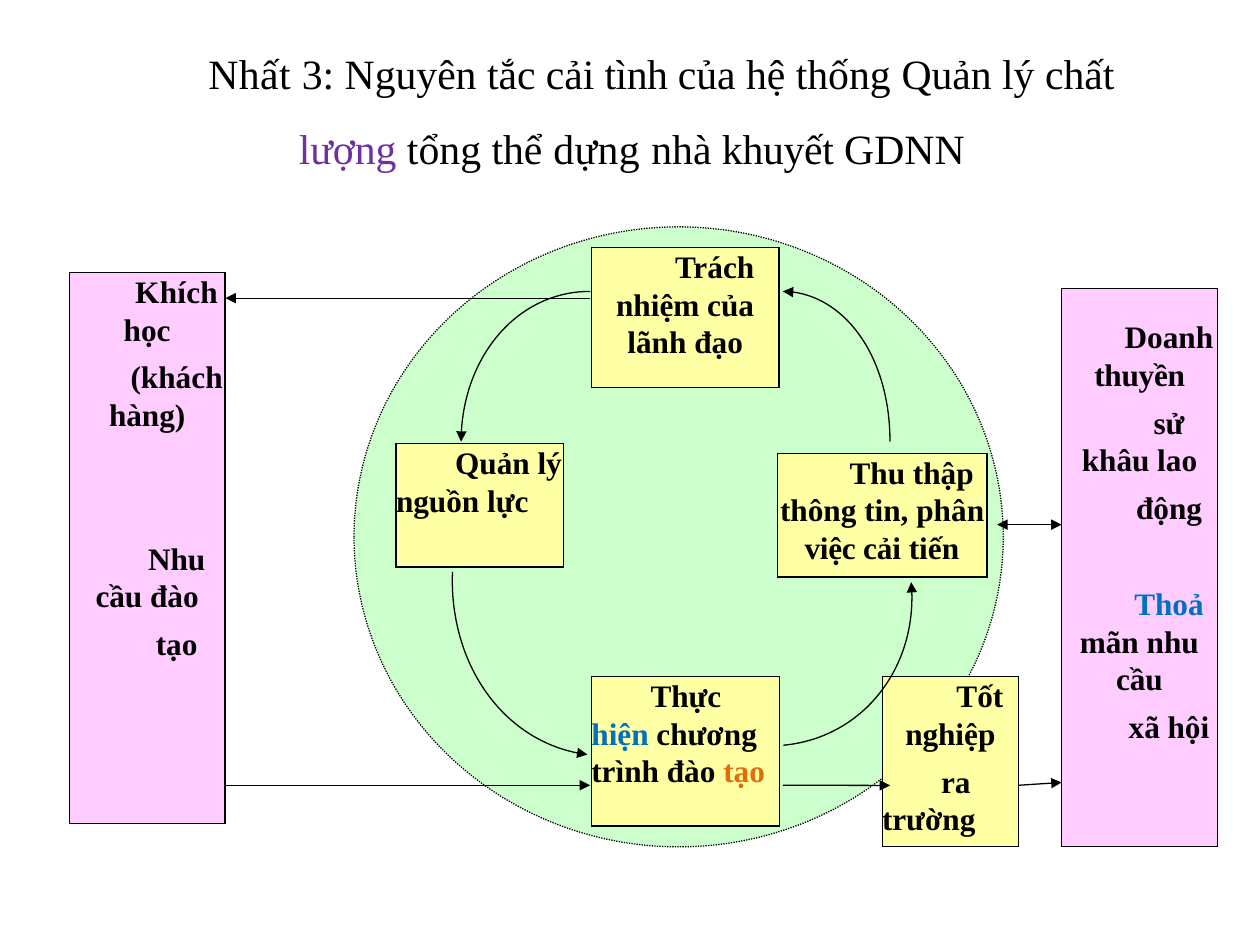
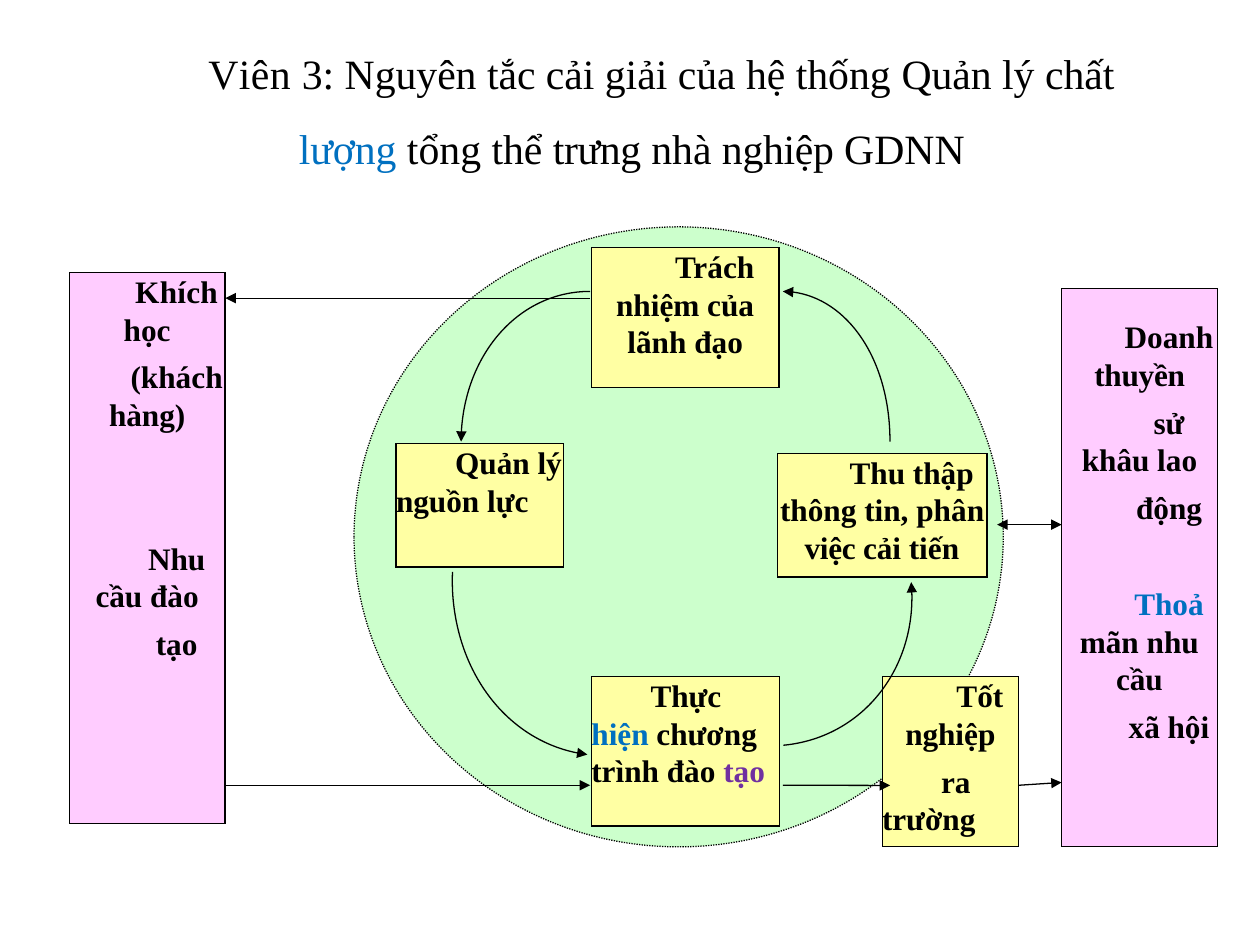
Nhất: Nhất -> Viên (250, 76)
tình: tình -> giải (636, 76)
lượng colour: purple -> blue (348, 151)
dựng: dựng -> trưng (597, 151)
nhà khuyết: khuyết -> nghiệp (778, 151)
tạo colour: orange -> purple (744, 773)
